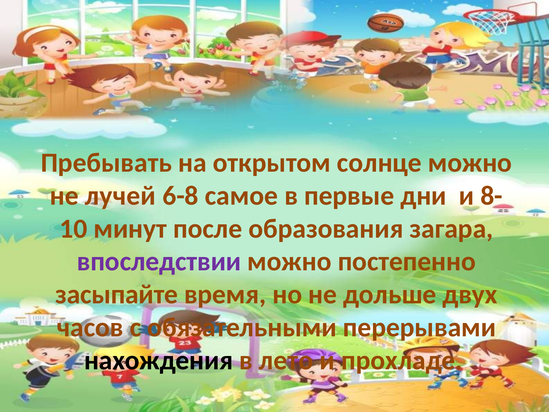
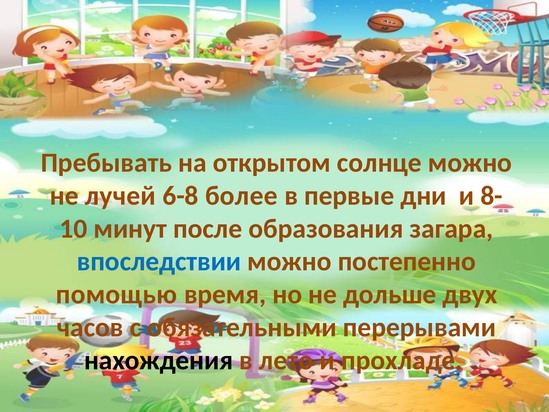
самое: самое -> более (241, 196)
впоследствии colour: purple -> blue (159, 261)
засыпайте: засыпайте -> помощью (116, 294)
